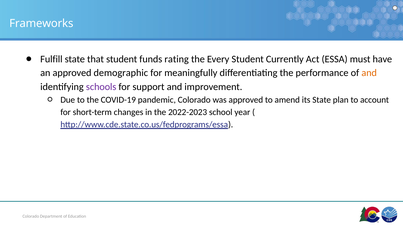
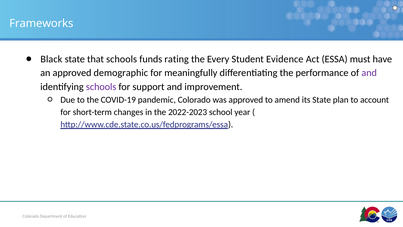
Fulfill: Fulfill -> Black (51, 59)
that student: student -> schools (122, 59)
Currently: Currently -> Evidence (285, 59)
and colour: orange -> purple (369, 73)
